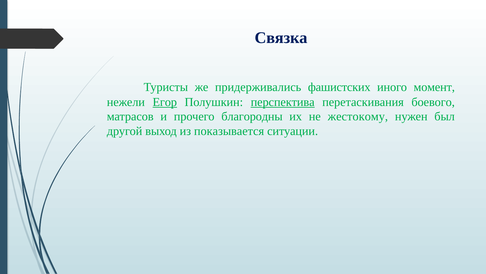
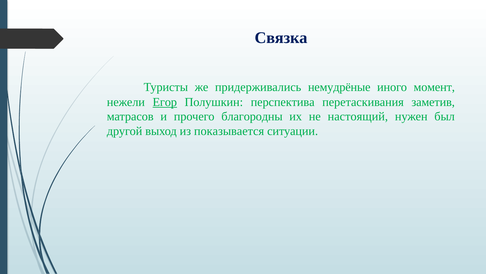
фашистских: фашистских -> немудрёные (339, 87)
перспектива underline: present -> none (283, 102)
боевого: боевого -> заметив (433, 102)
жестокому: жестокому -> настоящий (358, 116)
